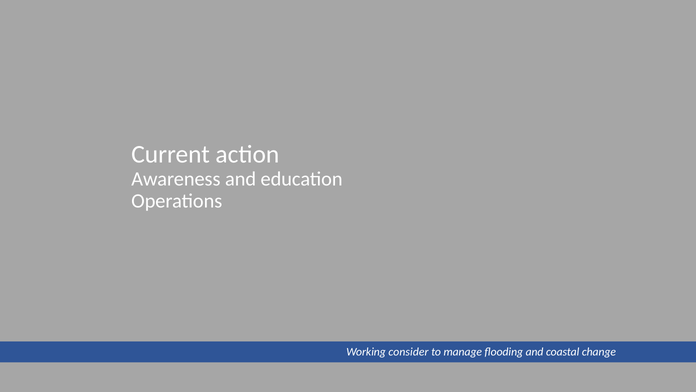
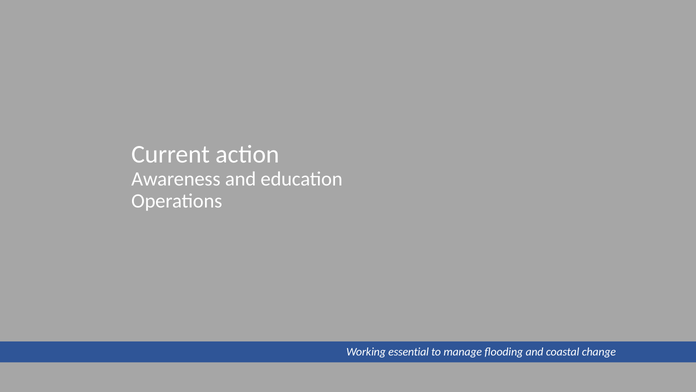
consider: consider -> essential (409, 351)
